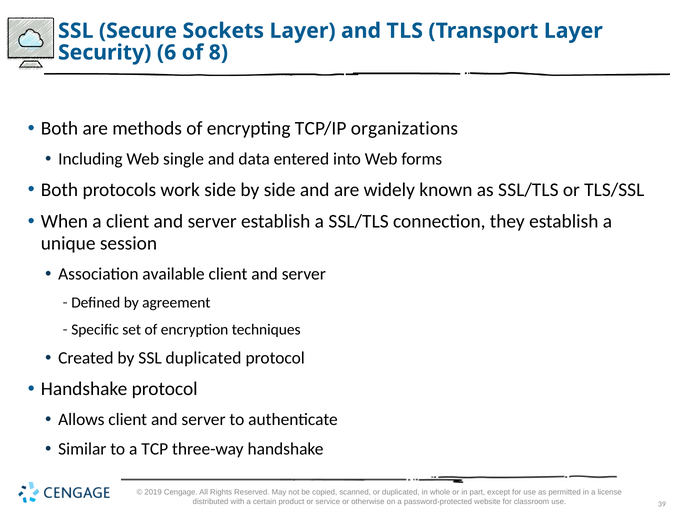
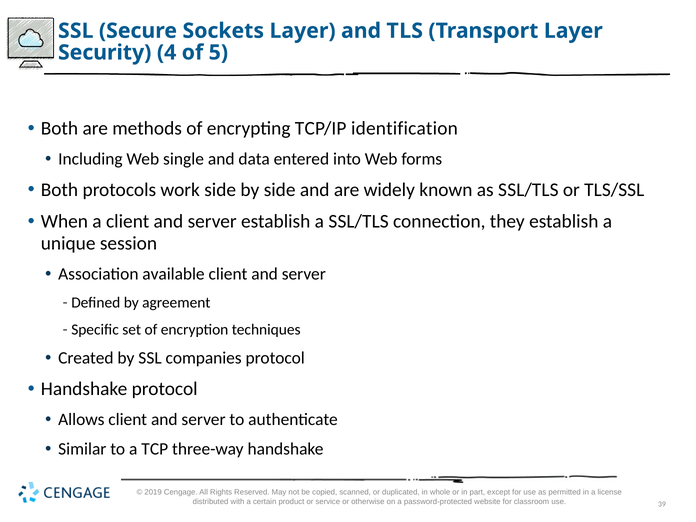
6: 6 -> 4 (167, 52)
8: 8 -> 5 (218, 52)
organizations: organizations -> identification (404, 128)
L duplicated: duplicated -> companies (204, 358)
